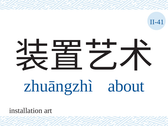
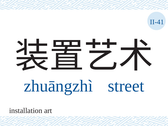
about: about -> street (126, 86)
